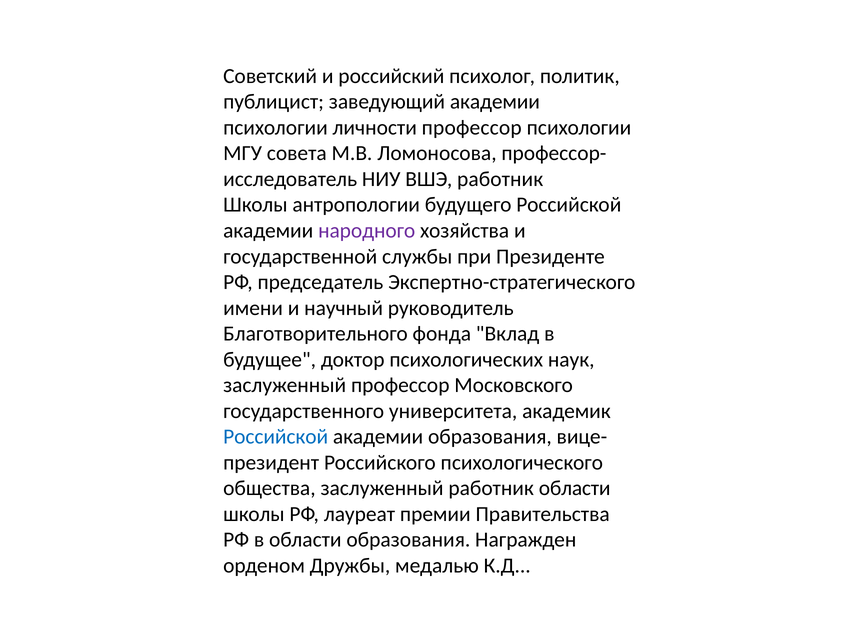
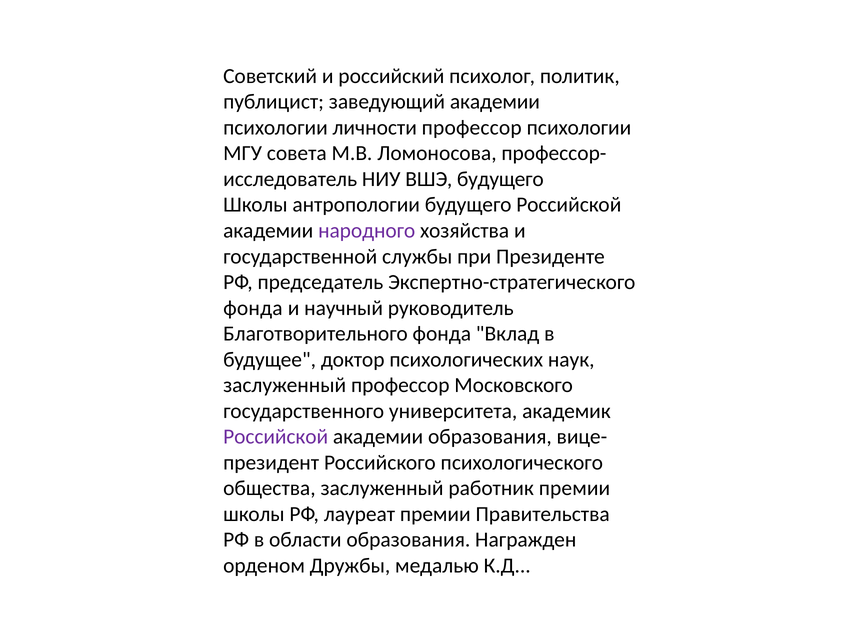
ВШЭ работник: работник -> будущего (500, 179)
имени: имени -> фонда (253, 308)
Российской colour: blue -> purple (276, 437)
работник области: области -> премии (574, 488)
